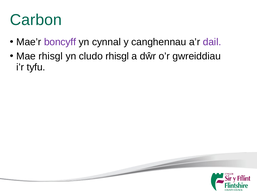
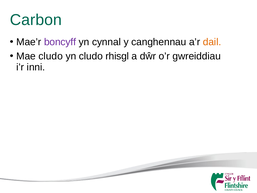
dail colour: purple -> orange (212, 42)
Mae rhisgl: rhisgl -> cludo (51, 56)
tyfu: tyfu -> inni (36, 67)
